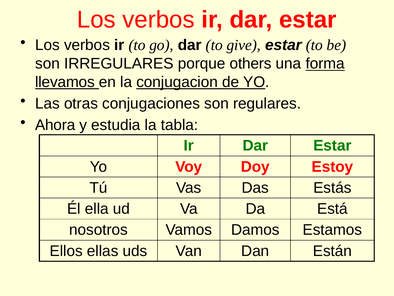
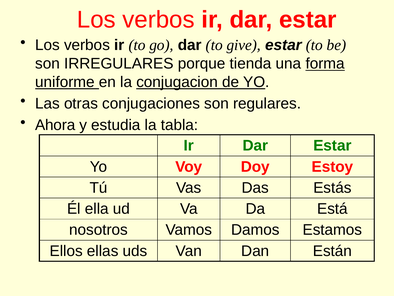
others: others -> tienda (251, 63)
llevamos: llevamos -> uniforme (65, 82)
